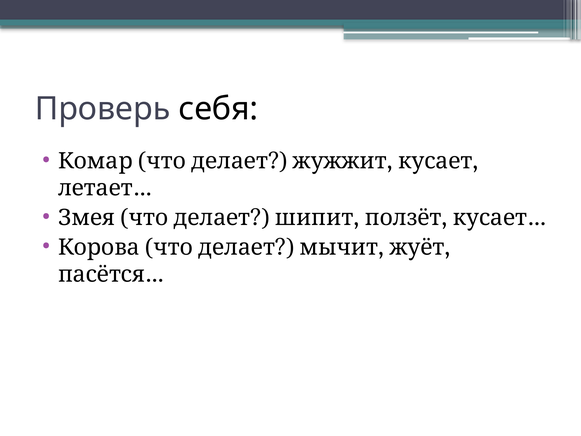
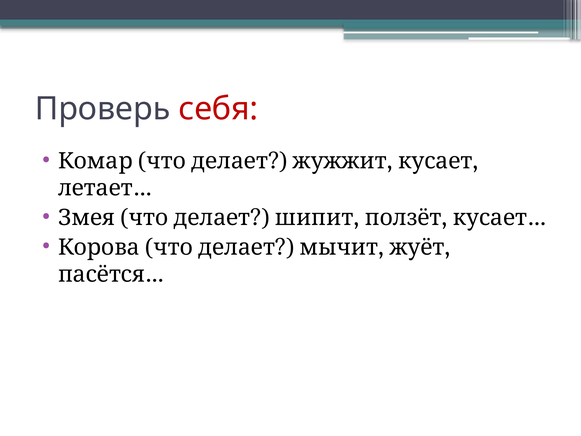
себя colour: black -> red (218, 109)
